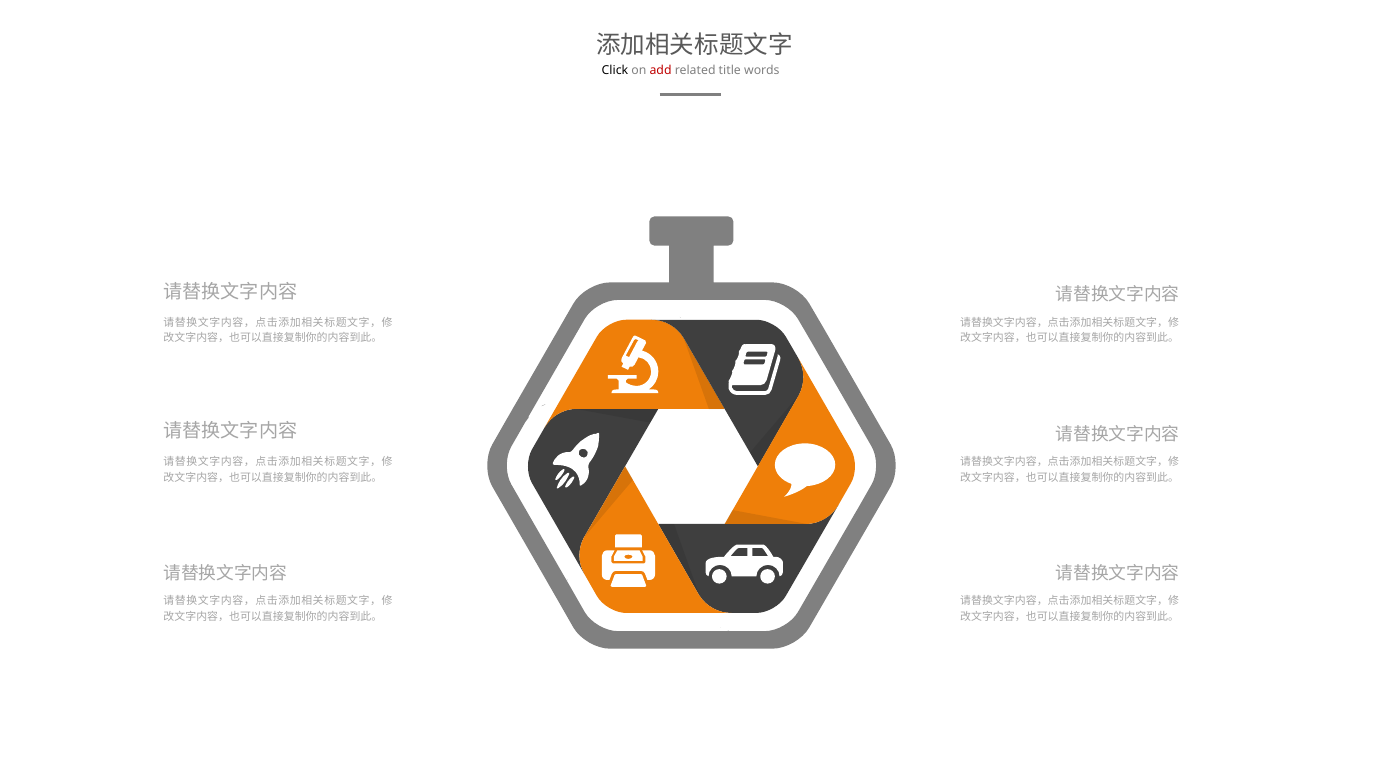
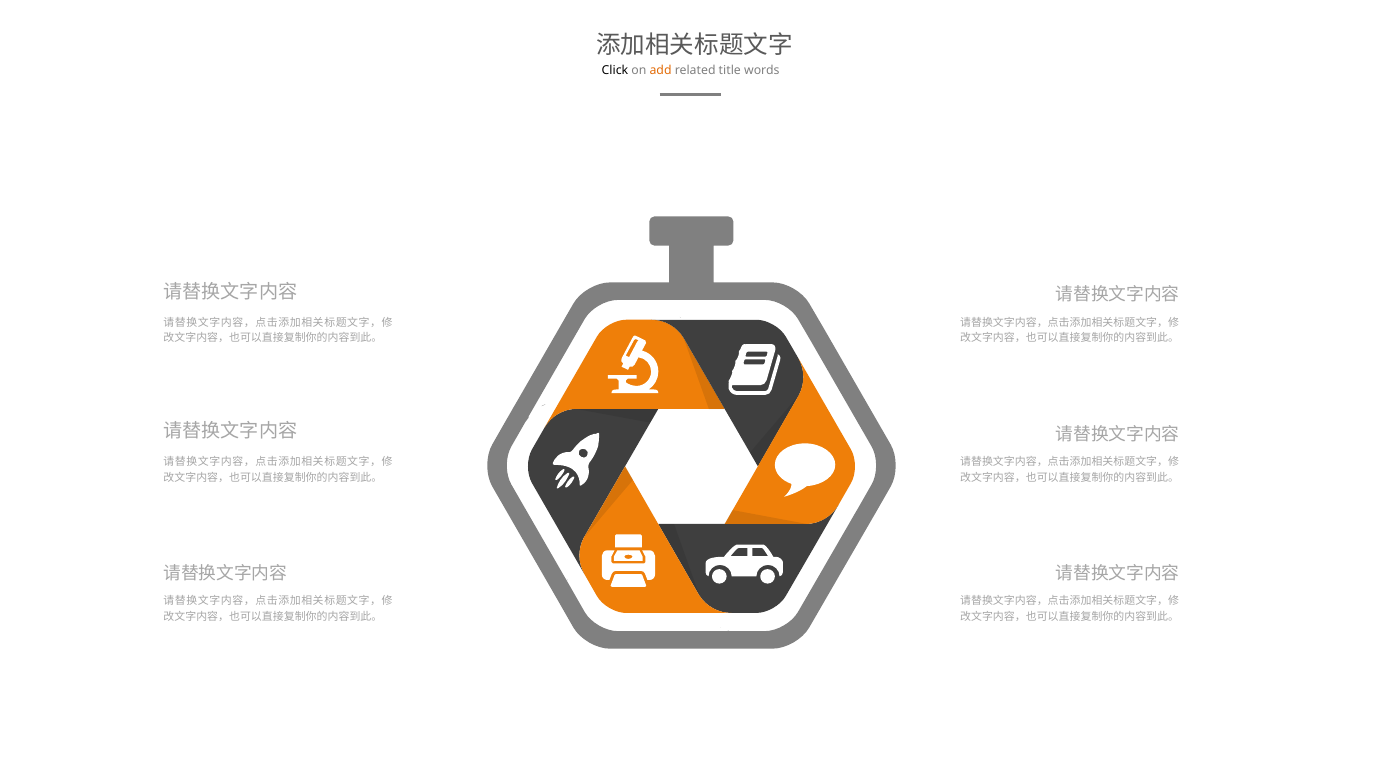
add colour: red -> orange (661, 71)
